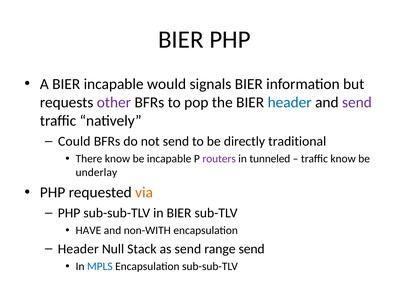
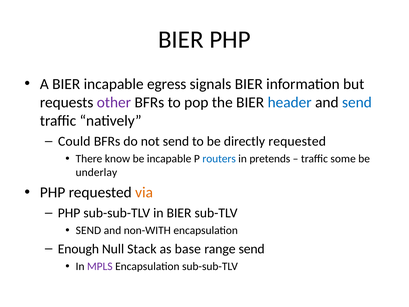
would: would -> egress (167, 84)
send colour: purple -> blue (357, 102)
directly traditional: traditional -> requested (297, 141)
routers colour: purple -> blue (219, 159)
tunneled: tunneled -> pretends (270, 159)
traffic know: know -> some (343, 159)
HAVE: HAVE -> SEND (88, 230)
Header: Header -> Enough (78, 249)
as send: send -> base (188, 249)
MPLS colour: blue -> purple (100, 266)
